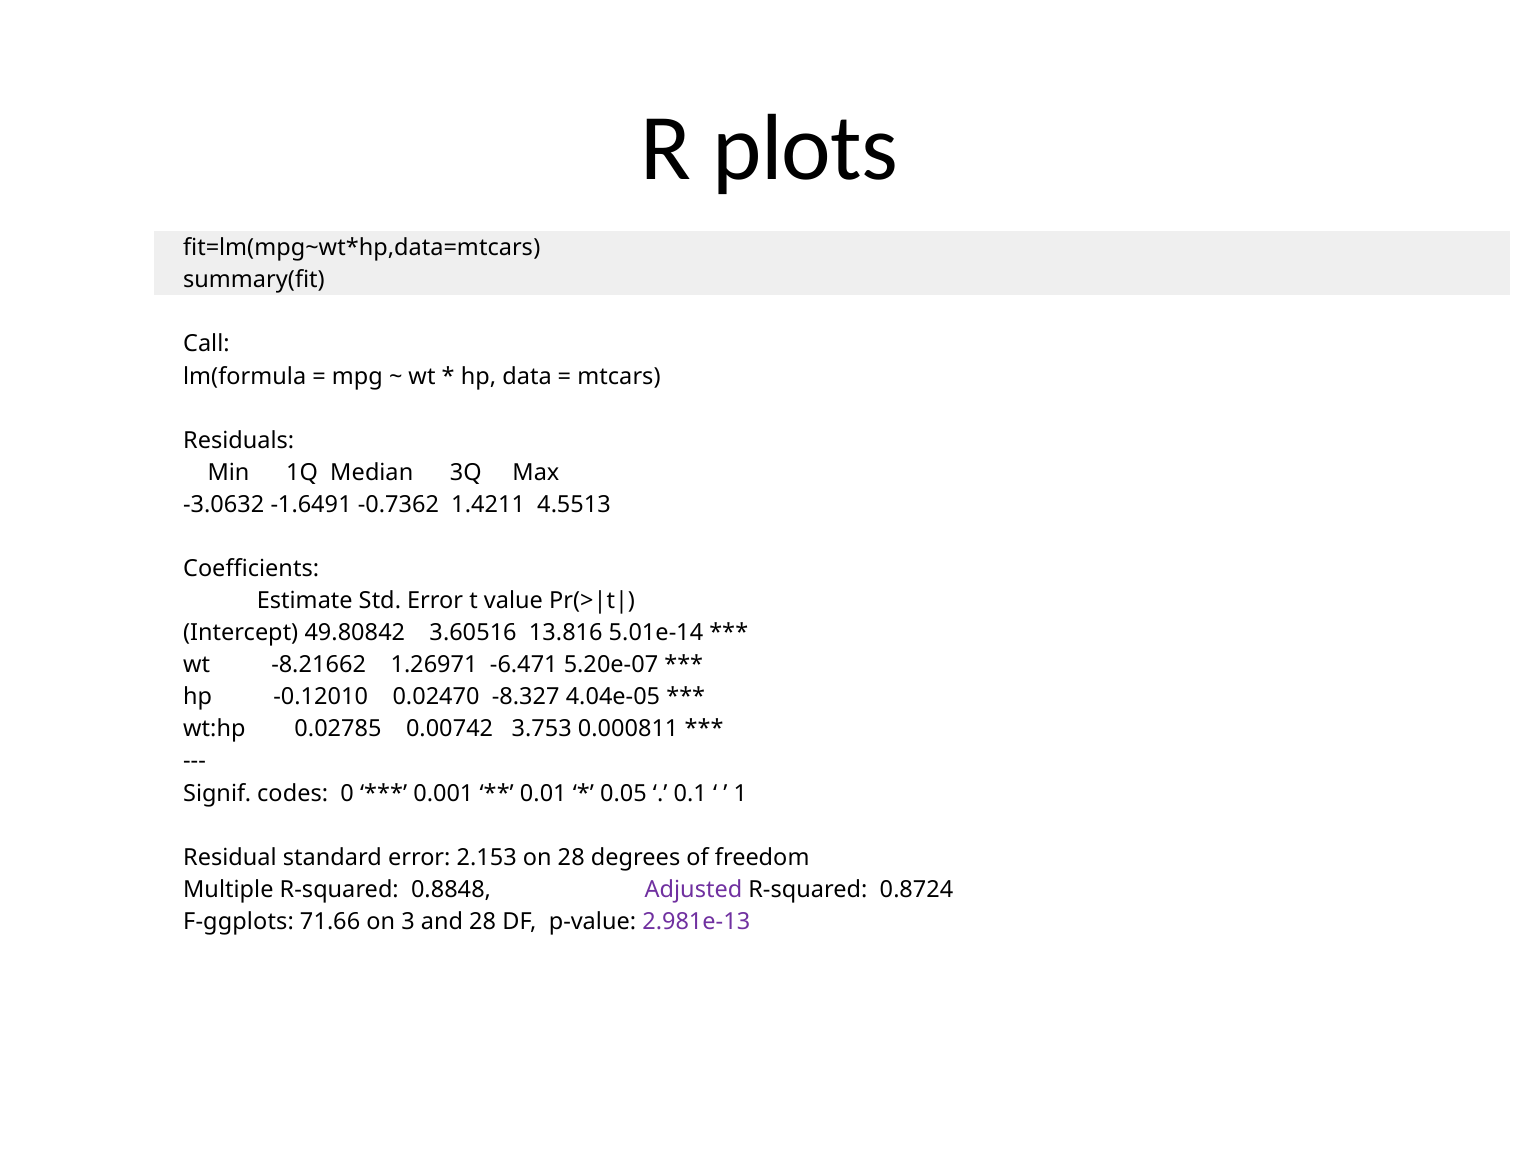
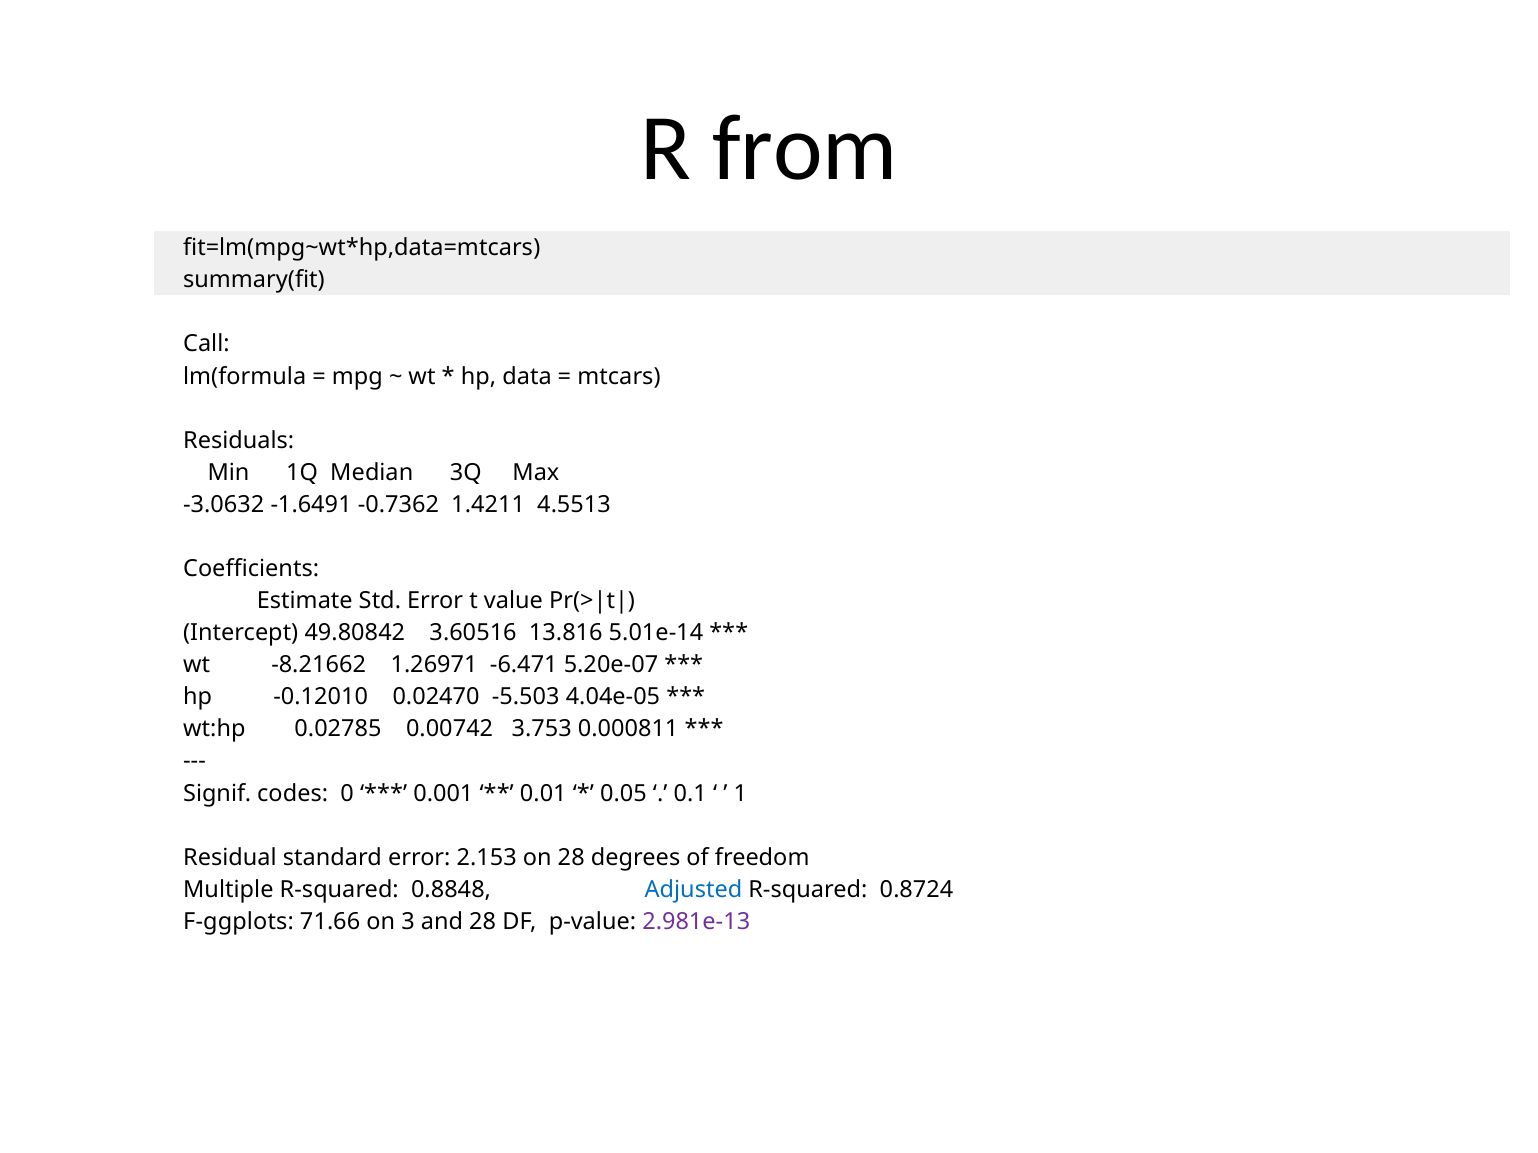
plots: plots -> from (805, 149)
-8.327: -8.327 -> -5.503 (526, 697)
Adjusted colour: purple -> blue (693, 890)
